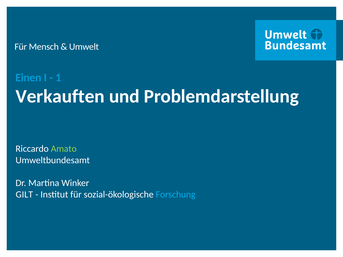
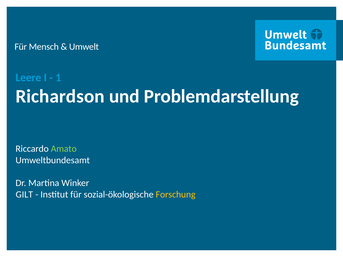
Einen: Einen -> Leere (28, 78)
Verkauften: Verkauften -> Richardson (60, 96)
Forschung colour: light blue -> yellow (176, 195)
